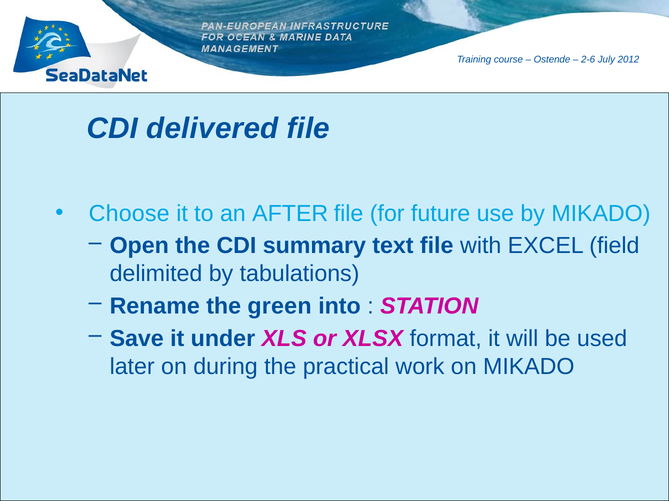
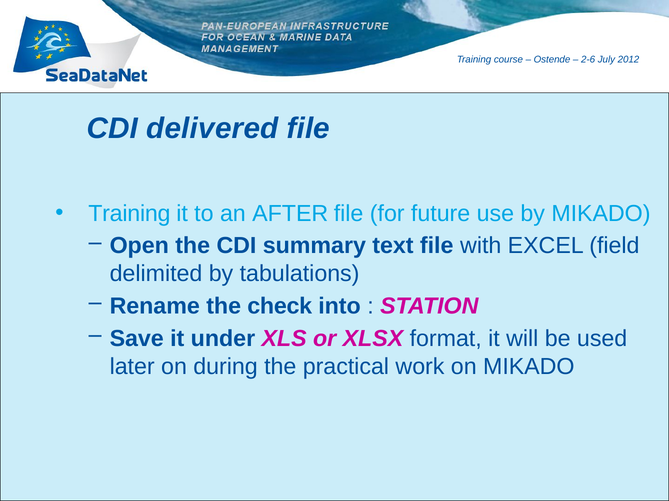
Choose: Choose -> Training (129, 214)
green: green -> check (280, 307)
